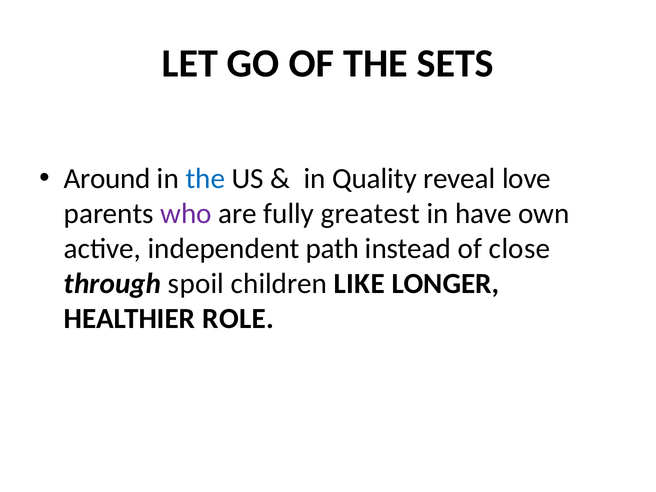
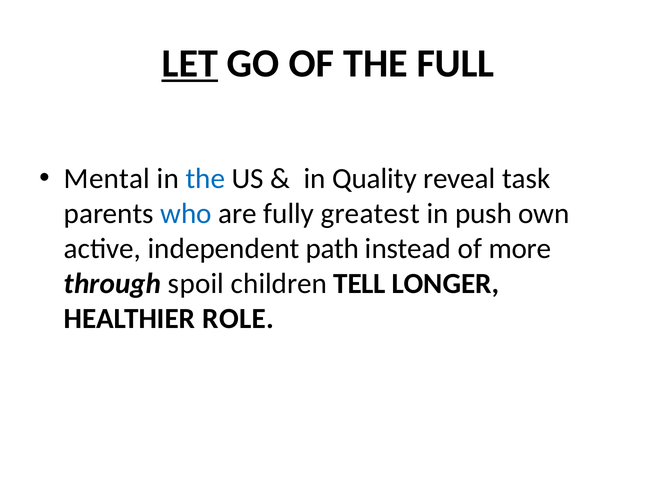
LET underline: none -> present (190, 64)
SETS: SETS -> FULL (455, 64)
Around: Around -> Mental (107, 178)
love: love -> task (526, 178)
who colour: purple -> blue (186, 213)
have: have -> push (483, 213)
close: close -> more (520, 248)
LIKE: LIKE -> TELL (360, 283)
